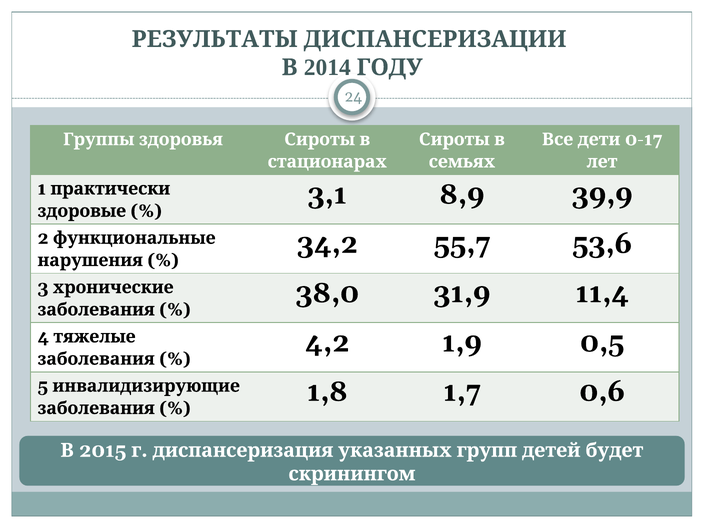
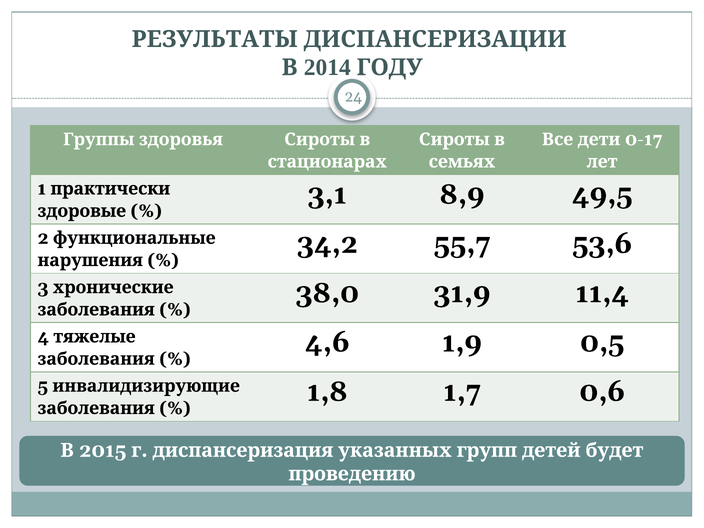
39,9: 39,9 -> 49,5 (602, 195)
4,2: 4,2 -> 4,6 (327, 342)
скринингом: скринингом -> проведению (352, 474)
